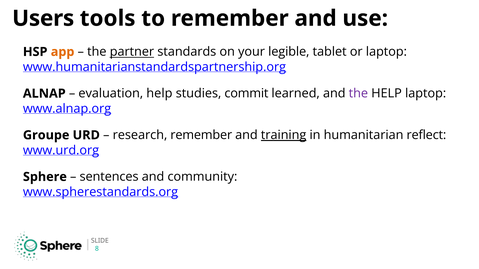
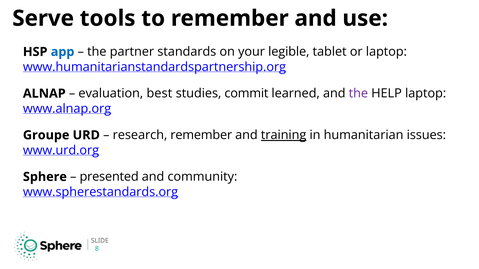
Users: Users -> Serve (43, 18)
app colour: orange -> blue (63, 52)
partner underline: present -> none (132, 52)
evaluation help: help -> best (159, 94)
reflect: reflect -> issues (426, 135)
sentences: sentences -> presented (109, 177)
